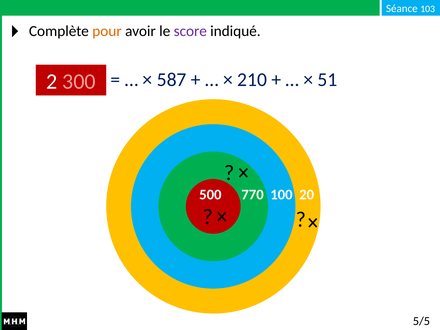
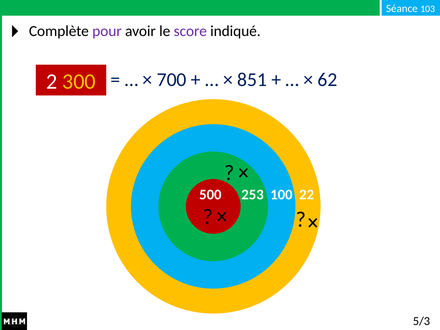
pour colour: orange -> purple (107, 31)
587: 587 -> 700 (172, 80)
210: 210 -> 851 (252, 80)
51: 51 -> 62 (327, 80)
300 colour: pink -> yellow (79, 82)
770: 770 -> 253 (253, 195)
20: 20 -> 22 (307, 195)
5/5: 5/5 -> 5/3 (421, 321)
